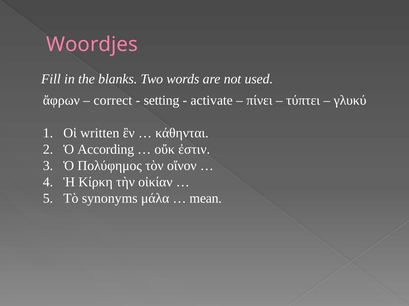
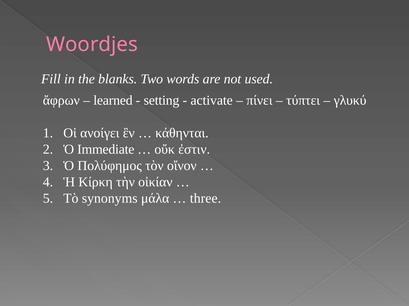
correct: correct -> learned (113, 101)
written: written -> ανοίγει (100, 133)
According: According -> Immediate (106, 150)
mean: mean -> three (206, 199)
